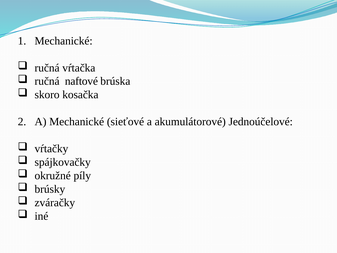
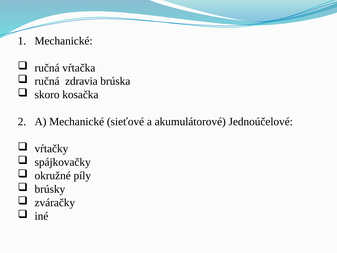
naftové: naftové -> zdravia (81, 81)
